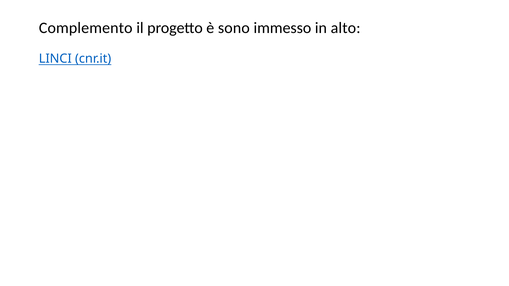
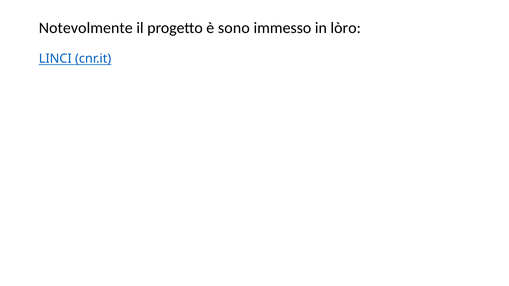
Complemento: Complemento -> Notevolmente (86, 28)
alto: alto -> lòro (346, 28)
